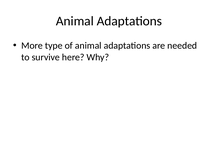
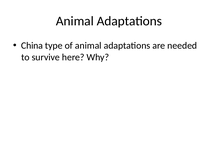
More: More -> China (32, 46)
